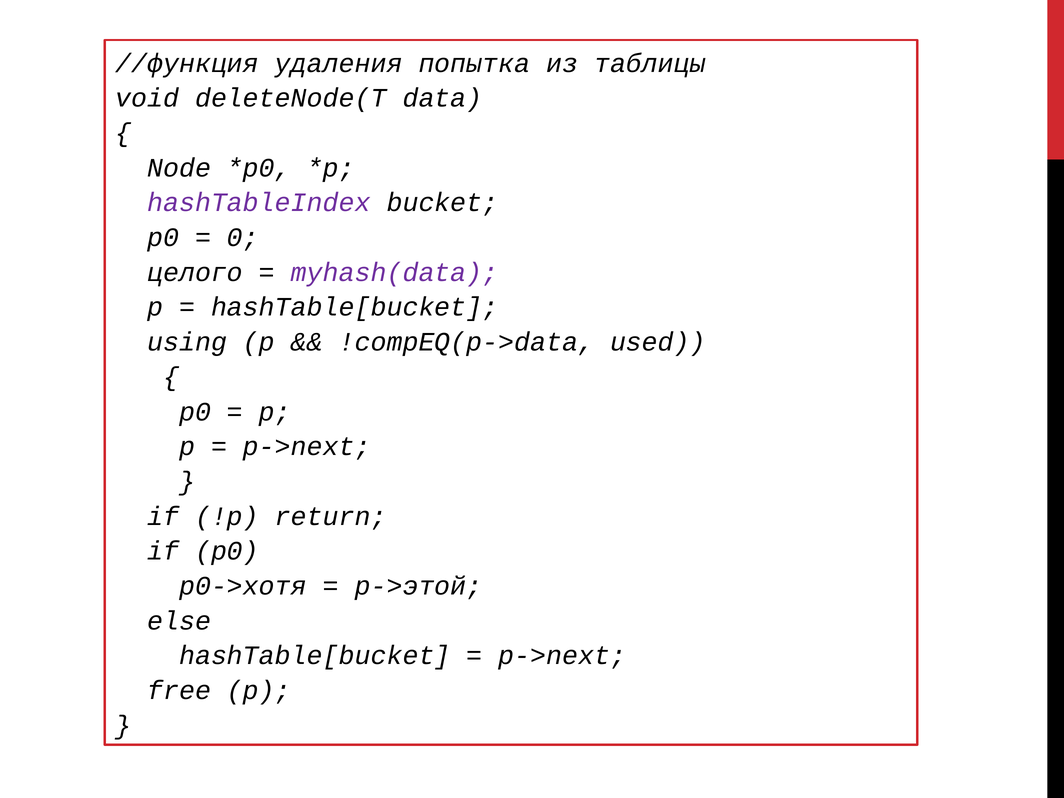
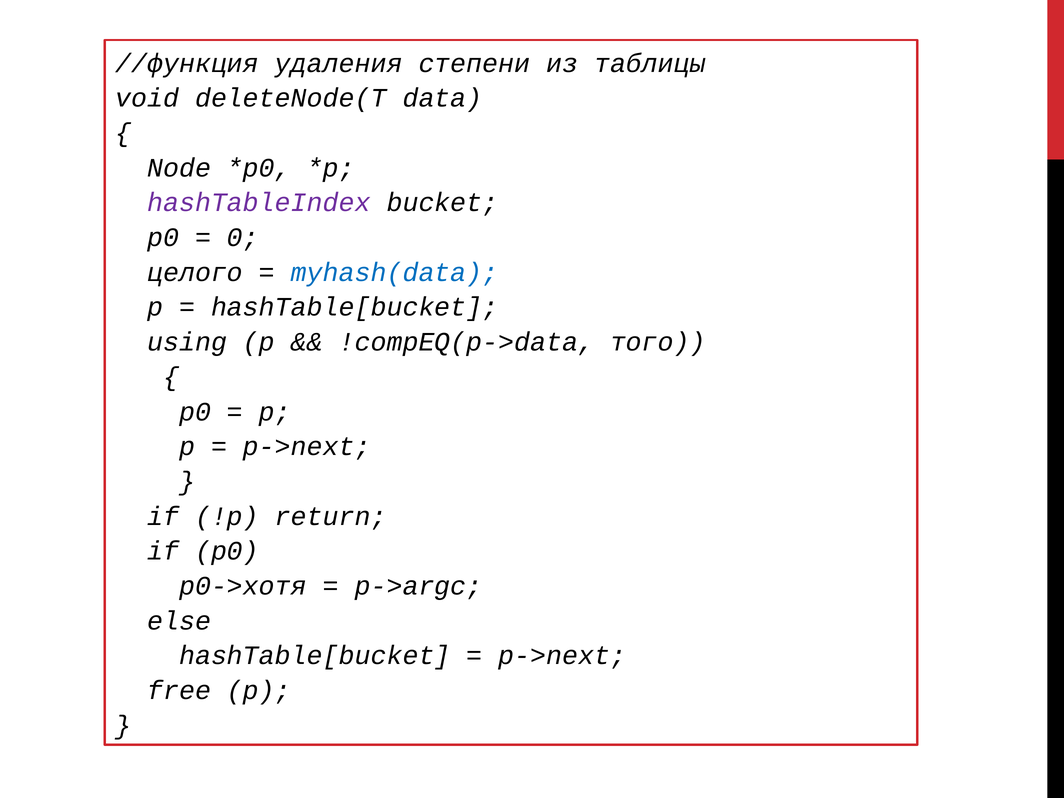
попытка: попытка -> степени (474, 63)
myhash(data colour: purple -> blue (395, 272)
used: used -> того (658, 342)
p->этой: p->этой -> p->argc (419, 586)
